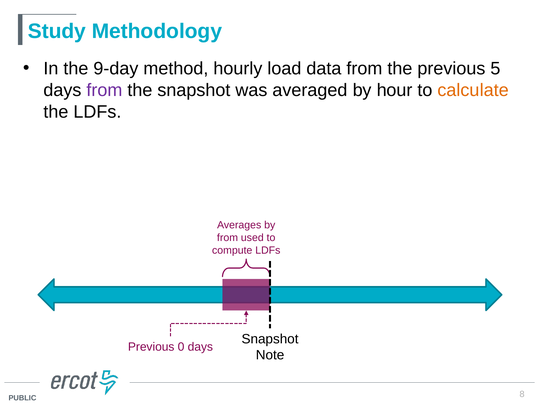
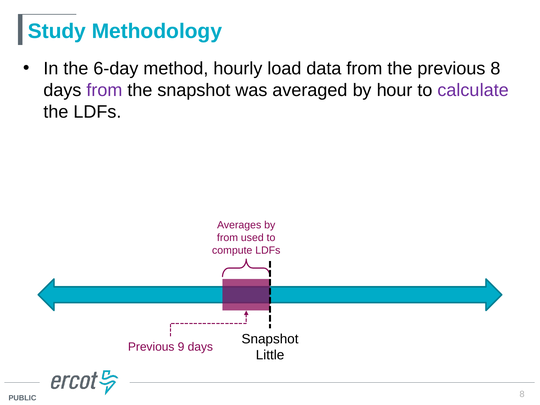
9-day: 9-day -> 6-day (116, 69)
previous 5: 5 -> 8 (496, 69)
calculate colour: orange -> purple (473, 90)
0: 0 -> 9 (181, 347)
Note: Note -> Little (270, 355)
